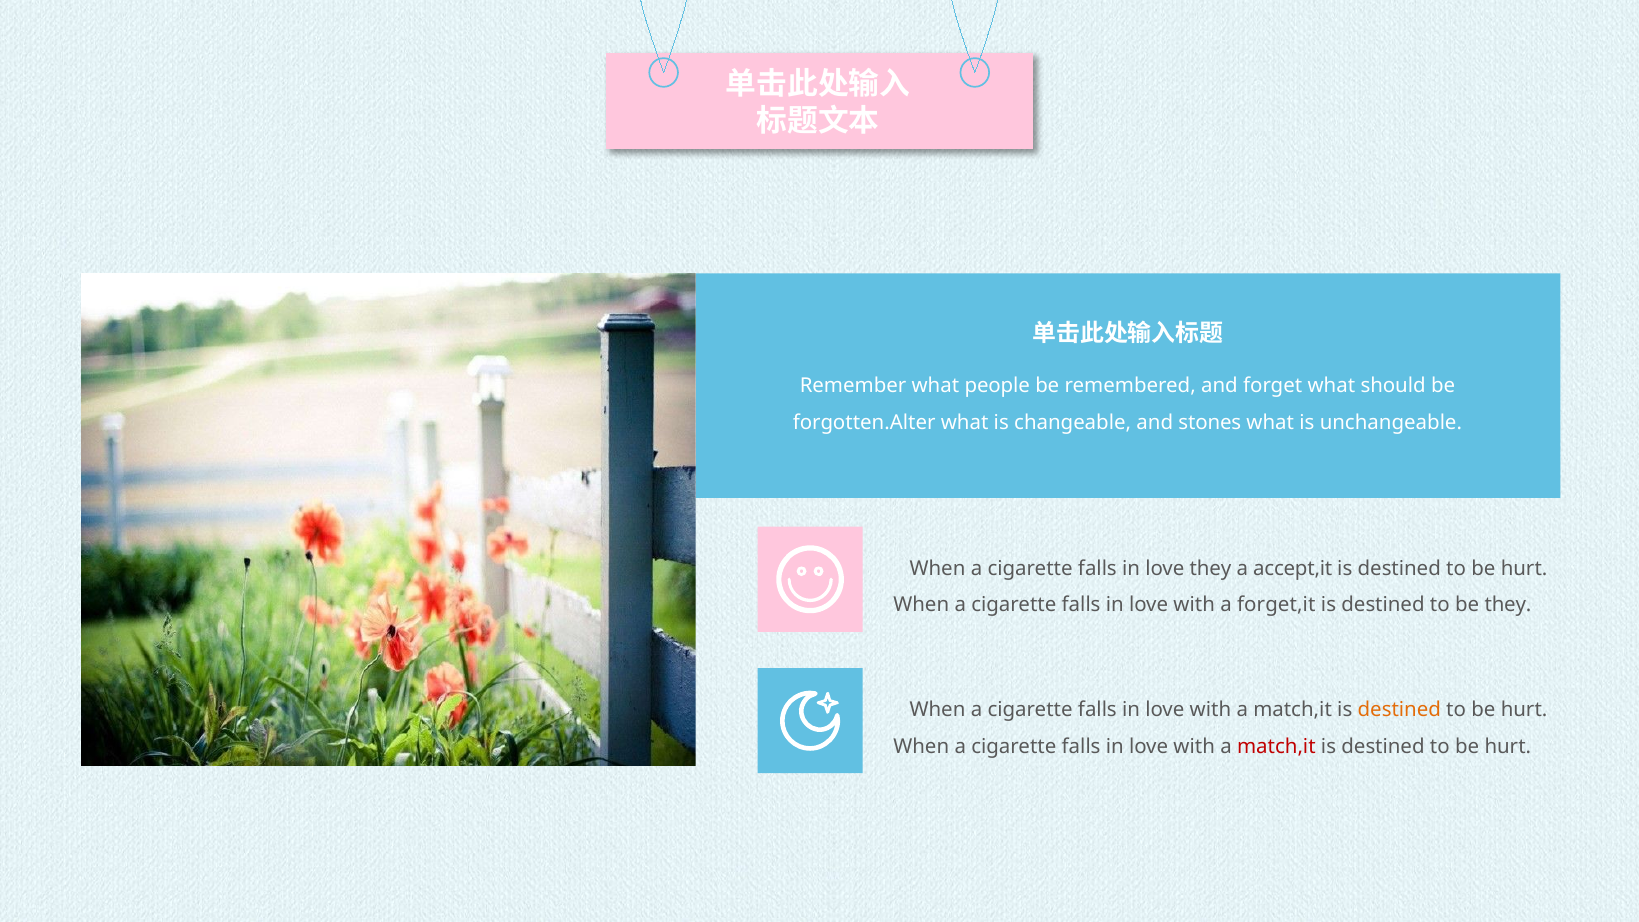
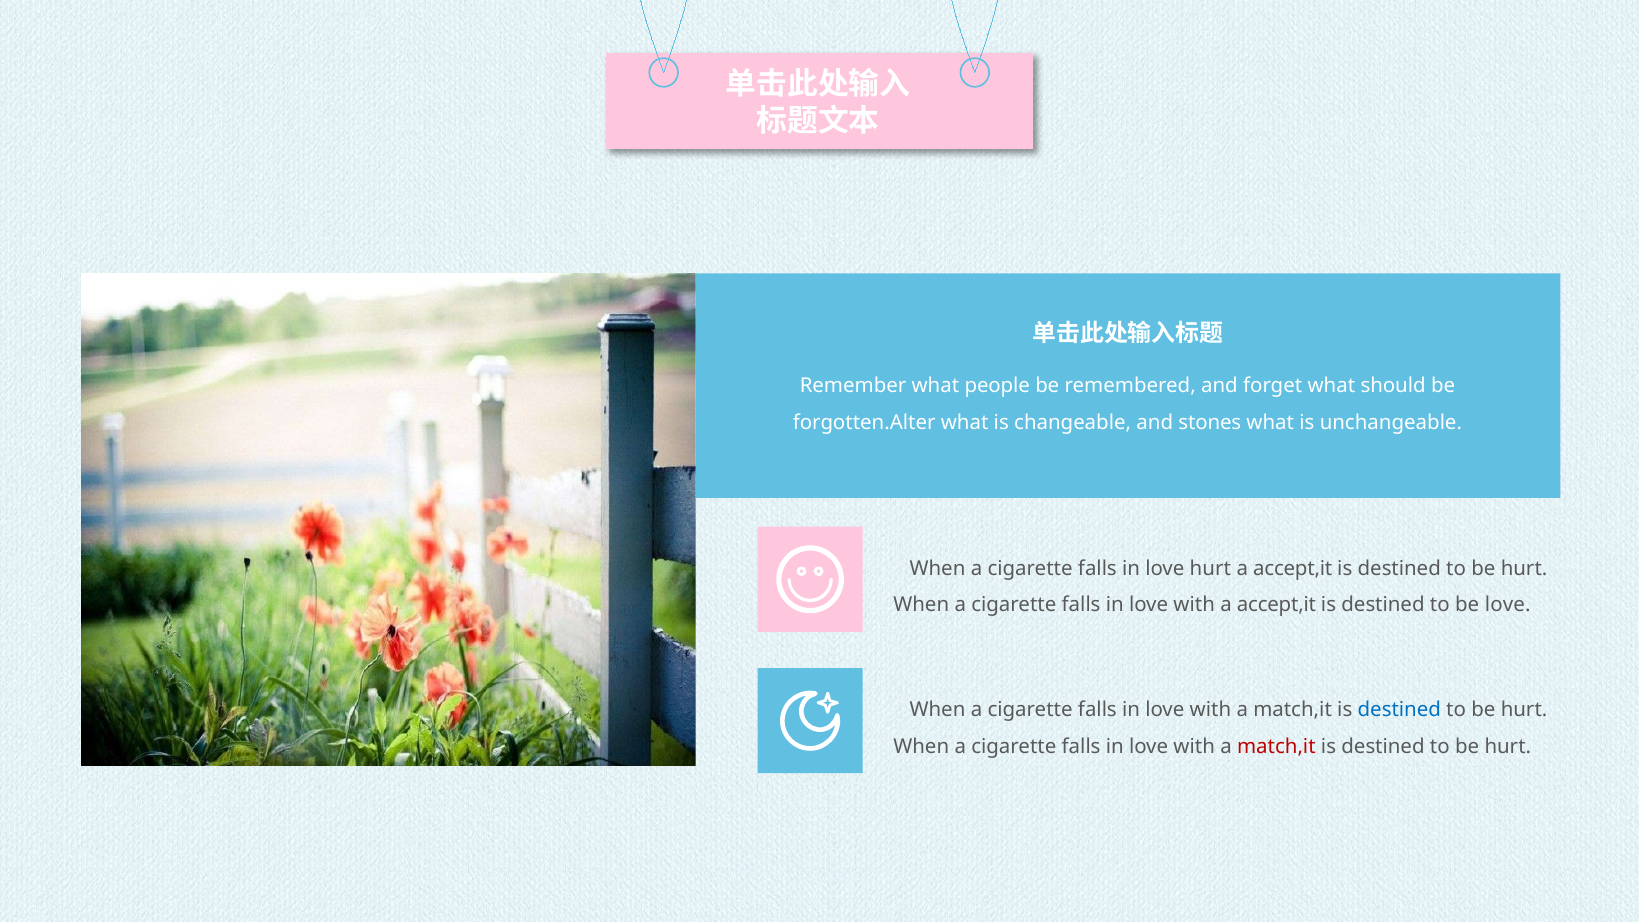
love they: they -> hurt (1210, 568)
with a forget,it: forget,it -> accept,it (1276, 605)
be they: they -> love (1508, 605)
destined colour: orange -> blue (1399, 710)
